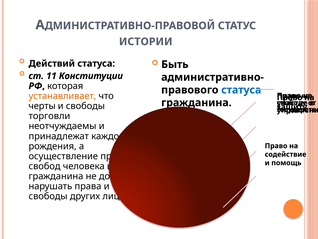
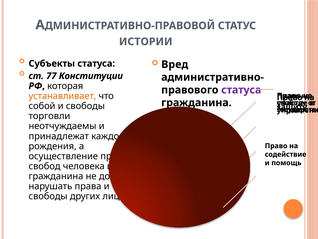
Действий: Действий -> Субъекты (52, 63)
Быть: Быть -> Вред (175, 64)
11: 11 -> 77 (51, 76)
статуса colour: blue -> purple (241, 90)
черты: черты -> собой (42, 106)
